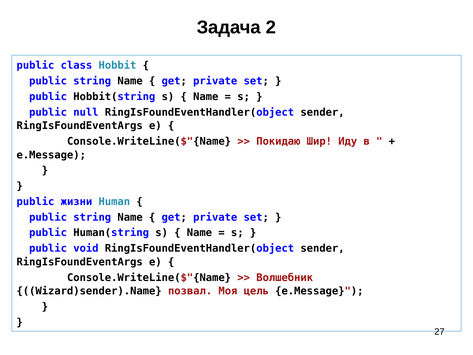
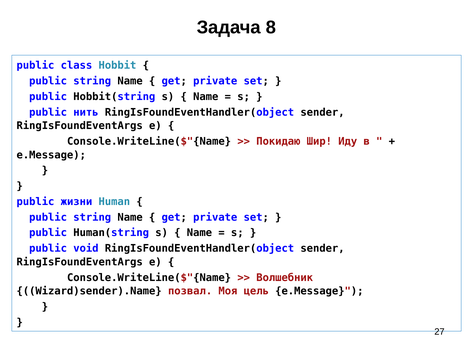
2: 2 -> 8 (271, 27)
null: null -> нить (86, 112)
